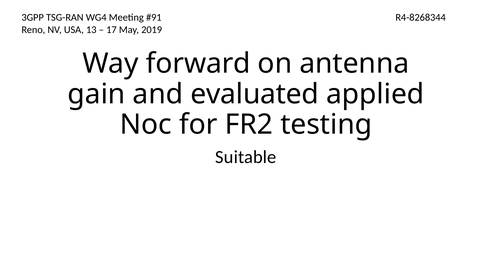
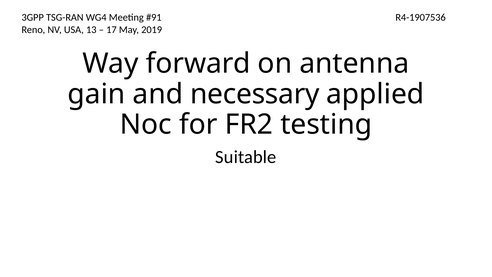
R4-8268344: R4-8268344 -> R4-1907536 (421, 17)
evaluated: evaluated -> necessary (255, 94)
